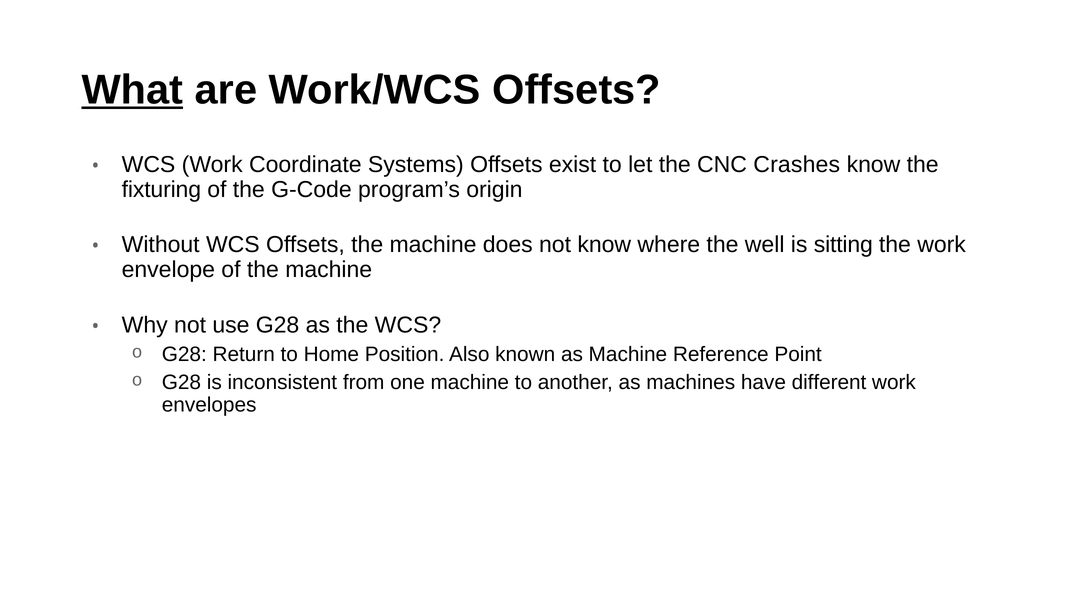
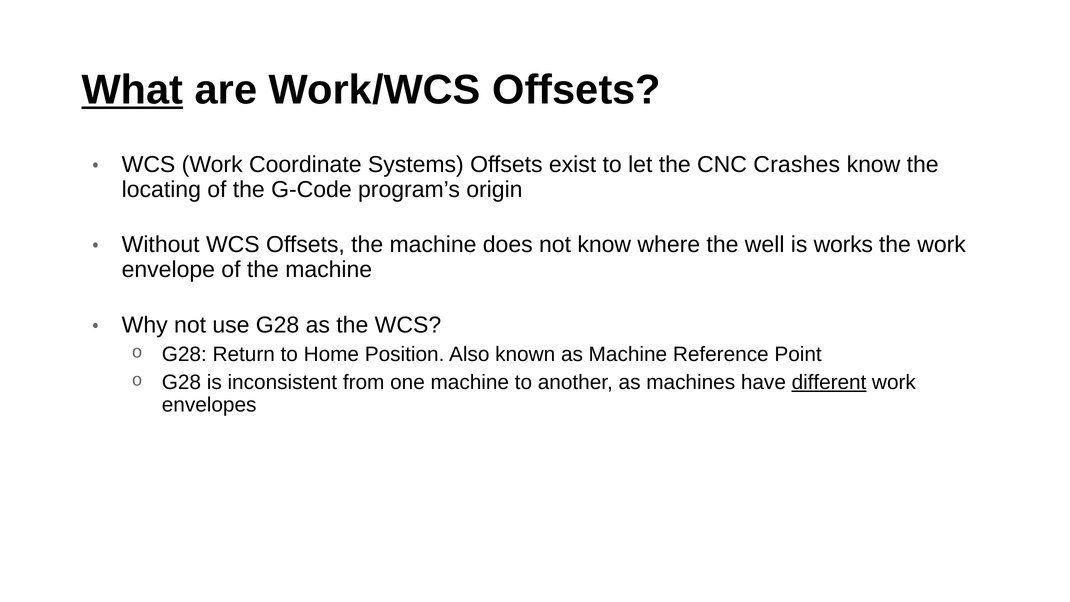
fixturing: fixturing -> locating (161, 190)
sitting: sitting -> works (843, 245)
different underline: none -> present (829, 382)
